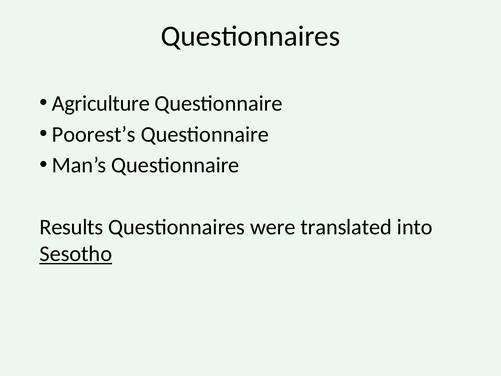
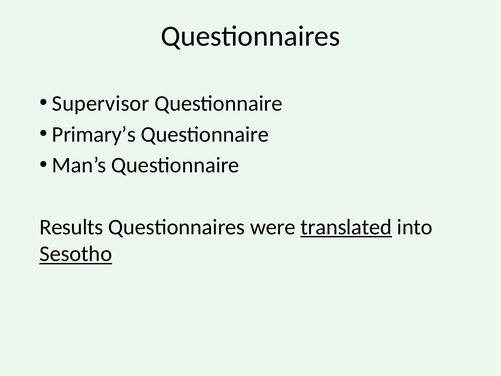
Agriculture: Agriculture -> Supervisor (101, 103)
Poorest’s: Poorest’s -> Primary’s (94, 134)
translated underline: none -> present (346, 227)
